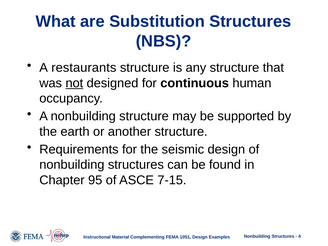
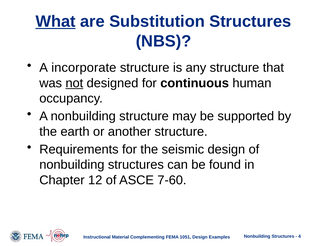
What underline: none -> present (56, 21)
restaurants: restaurants -> incorporate (84, 68)
95: 95 -> 12 (95, 180)
7-15: 7-15 -> 7-60 (172, 180)
